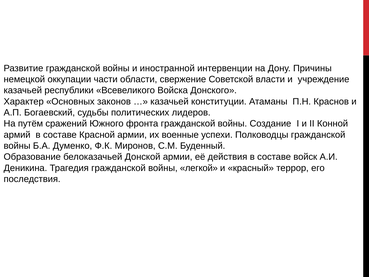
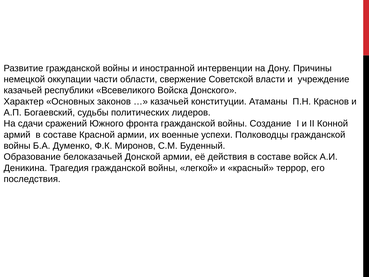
путём: путём -> сдачи (30, 124)
